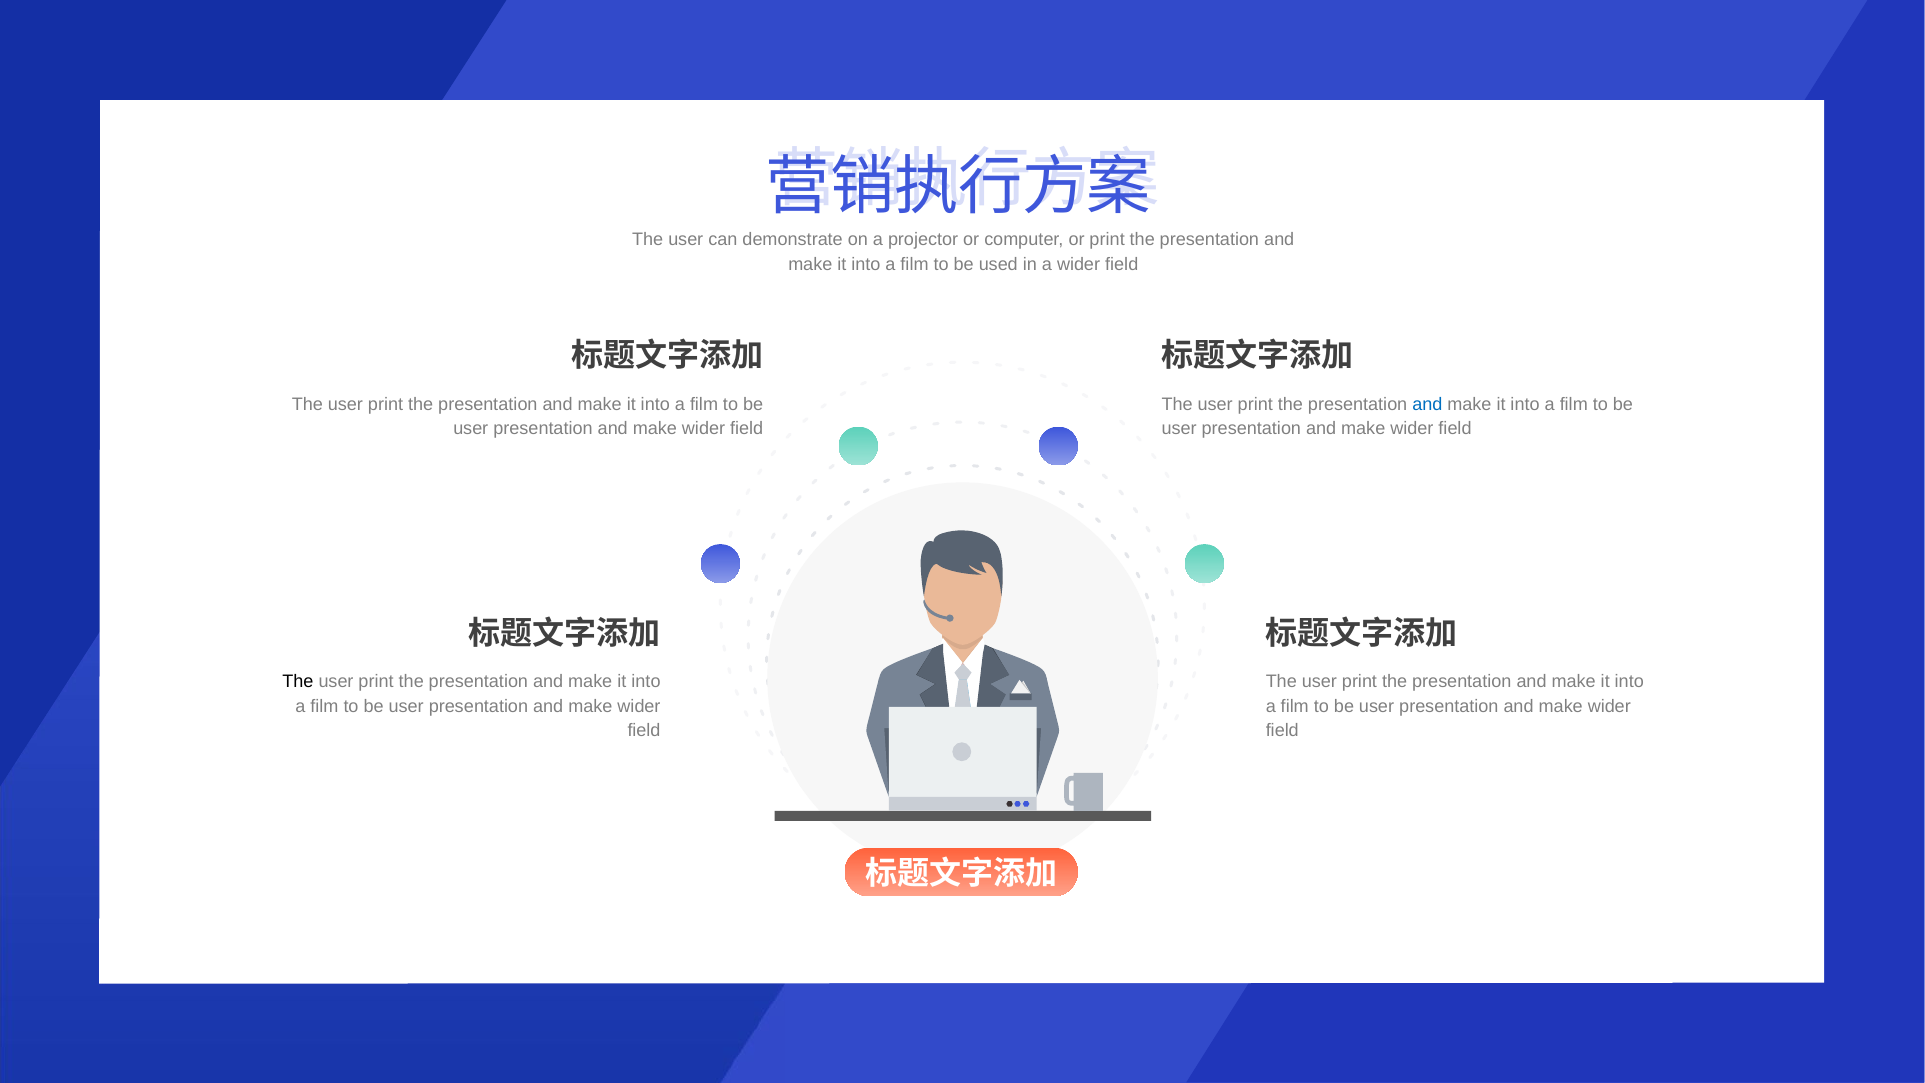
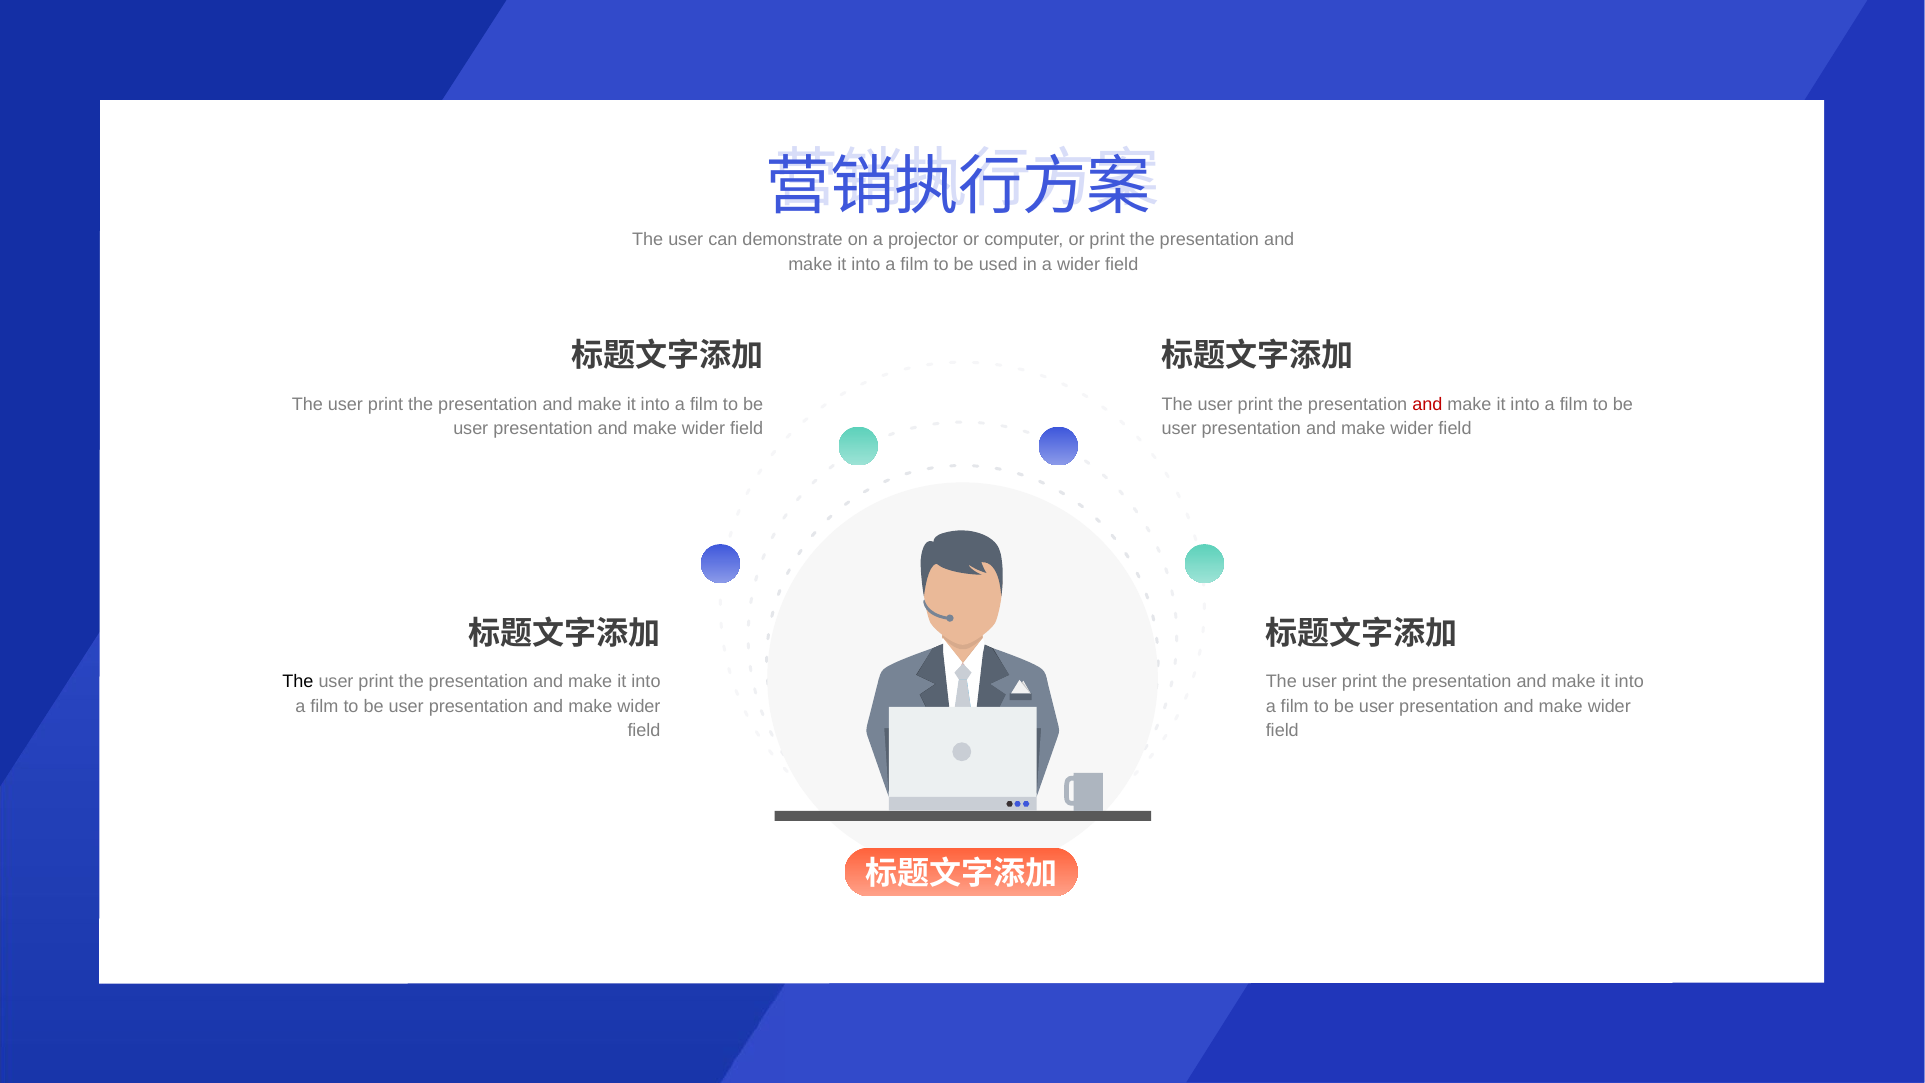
and colour: blue -> red (1427, 404)
